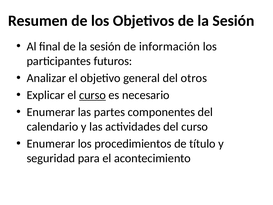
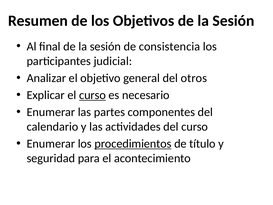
información: información -> consistencia (169, 46)
futuros: futuros -> judicial (113, 61)
procedimientos underline: none -> present (133, 144)
